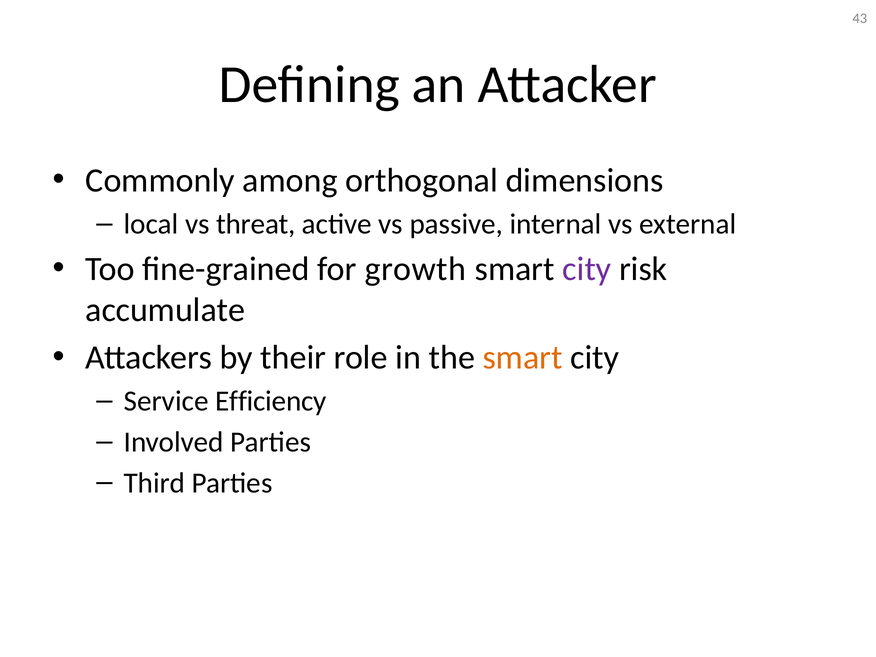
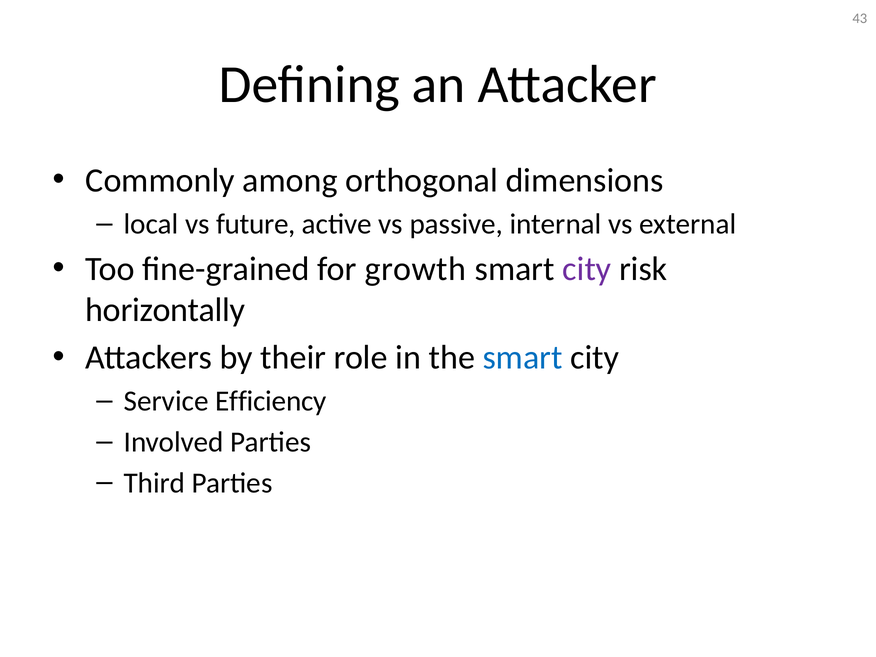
threat: threat -> future (256, 224)
accumulate: accumulate -> horizontally (165, 310)
smart colour: orange -> blue (523, 358)
